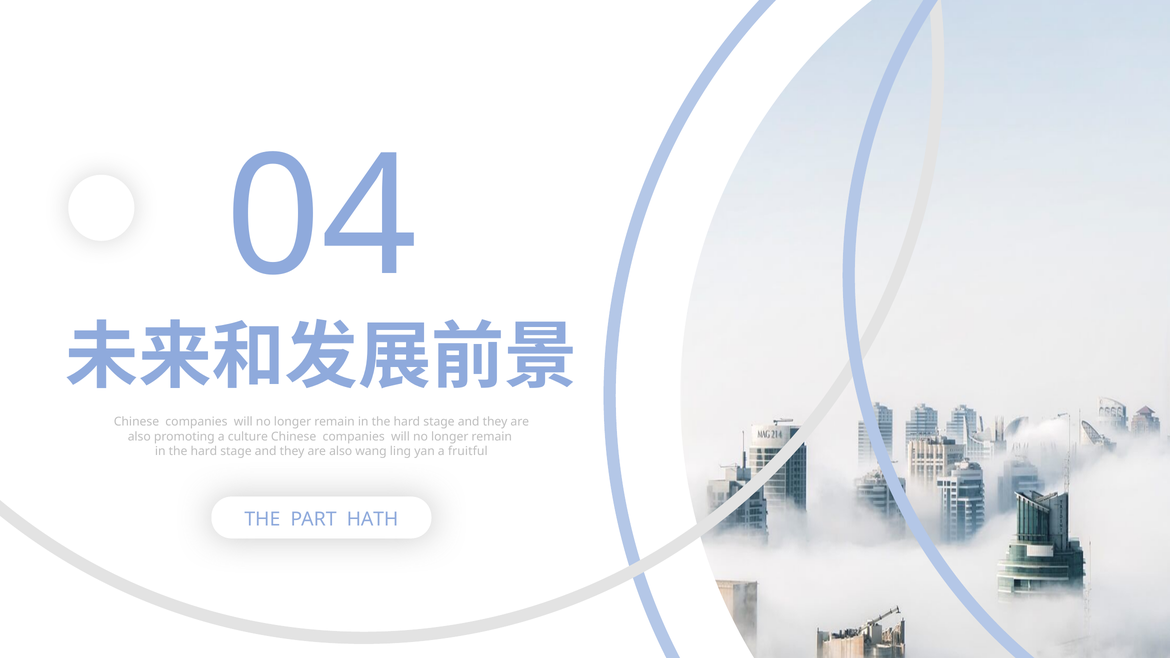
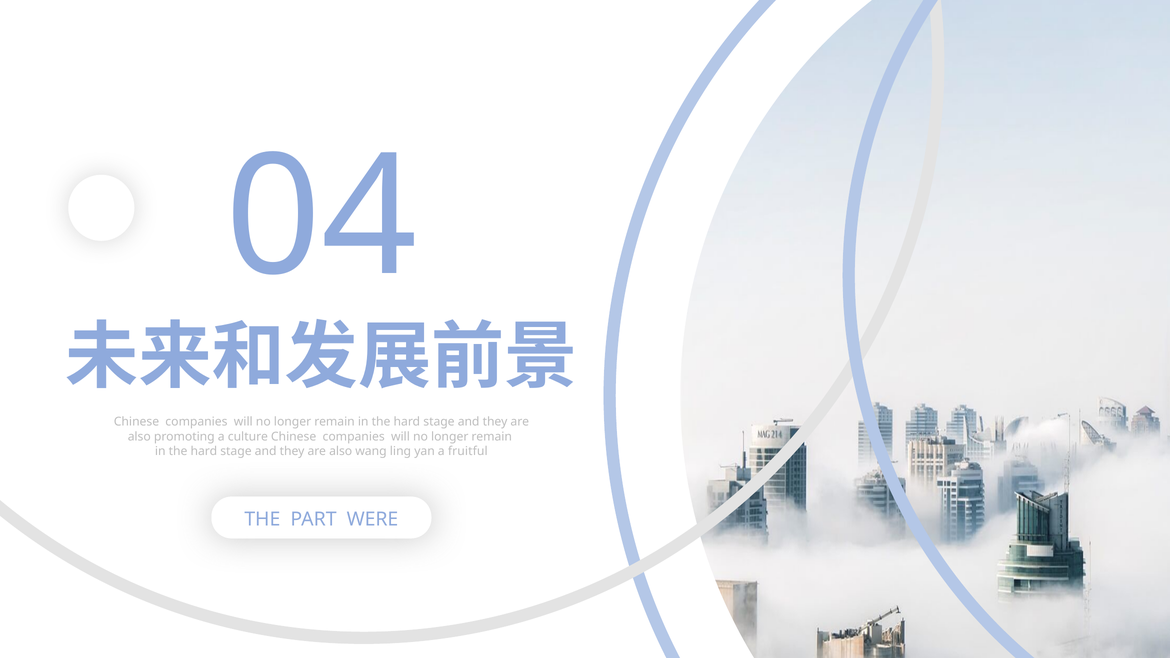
HATH: HATH -> WERE (372, 520)
